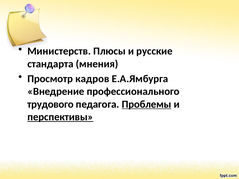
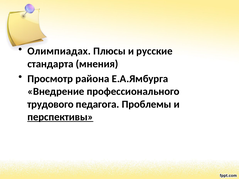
Министерств: Министерств -> Олимпиадах (59, 51)
кадров: кадров -> района (92, 79)
Проблемы underline: present -> none (147, 104)
